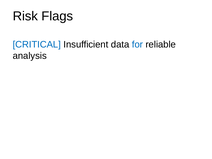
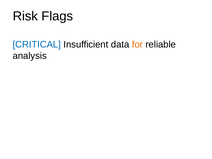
for colour: blue -> orange (137, 44)
